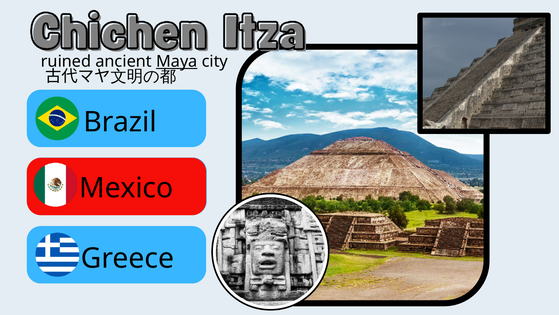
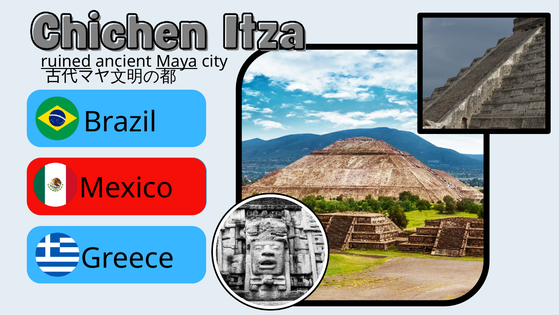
ruined underline: none -> present (66, 61)
